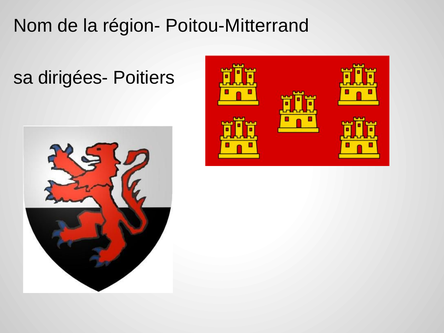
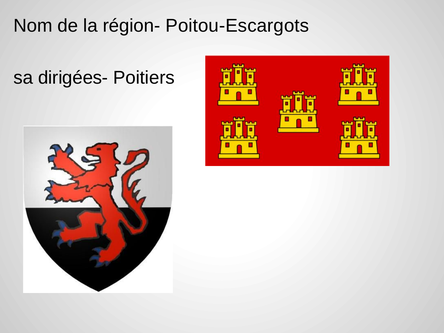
Poitou-Mitterrand: Poitou-Mitterrand -> Poitou-Escargots (237, 26)
